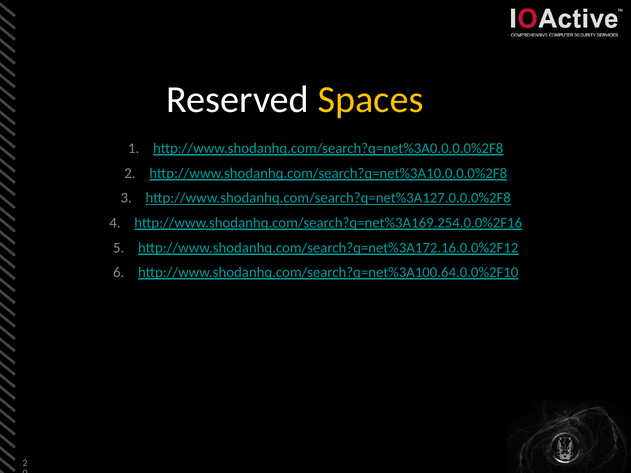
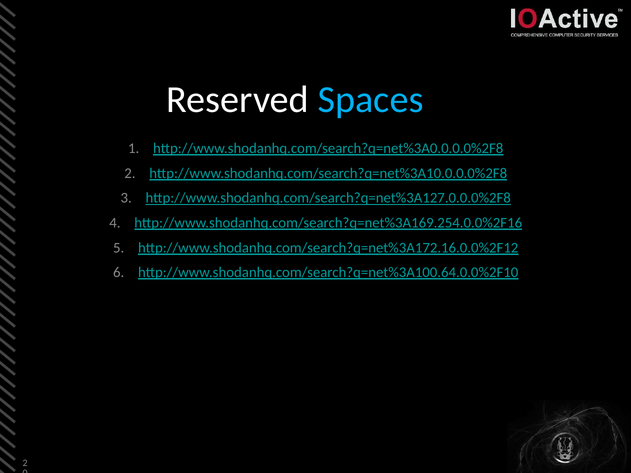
Spaces colour: yellow -> light blue (371, 100)
